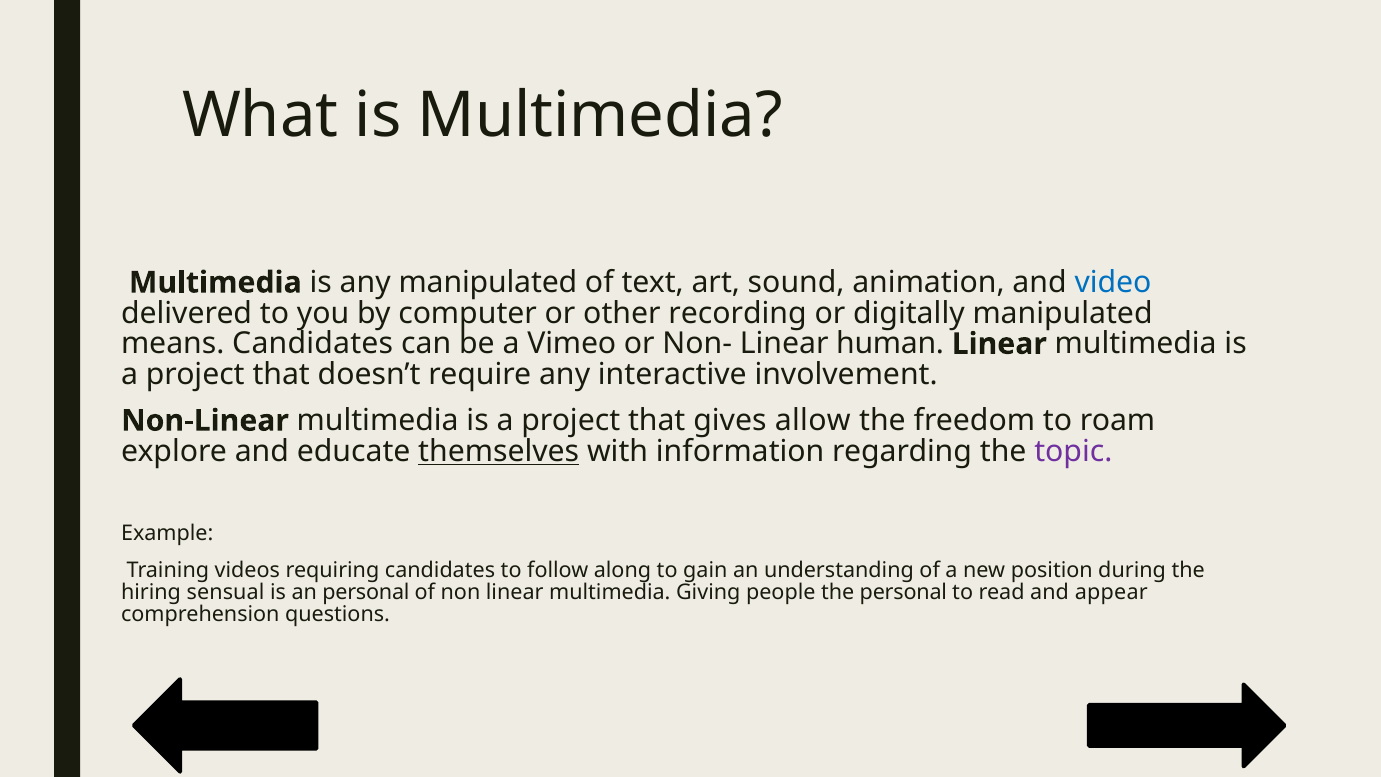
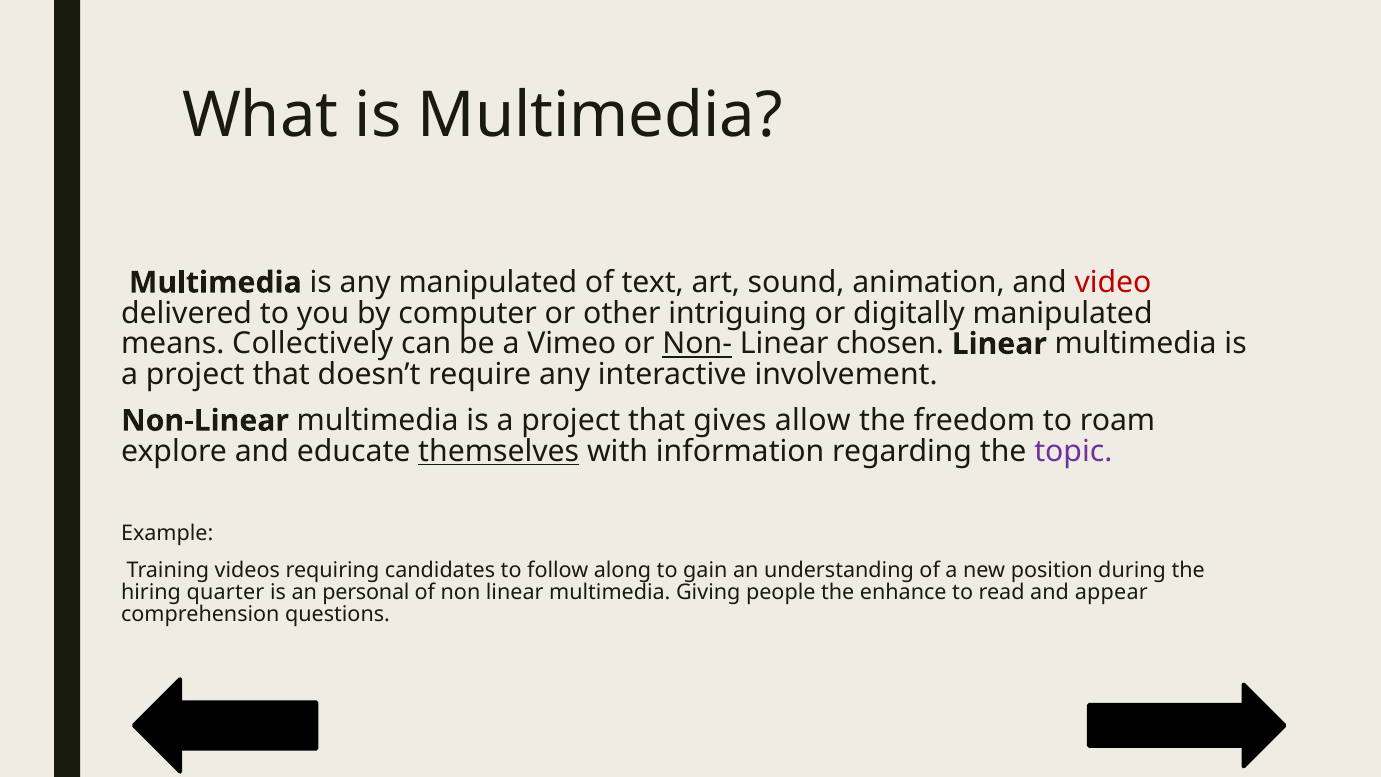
video colour: blue -> red (1113, 282)
recording: recording -> intriguing (738, 313)
means Candidates: Candidates -> Collectively (313, 344)
Non- underline: none -> present (697, 344)
human: human -> chosen (890, 344)
sensual: sensual -> quarter (226, 592)
the personal: personal -> enhance (903, 592)
